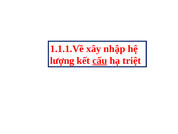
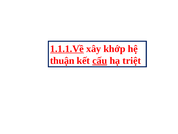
1.1.1.Về underline: none -> present (67, 49)
nhập: nhập -> khớp (114, 49)
lượng: lượng -> thuận (62, 60)
